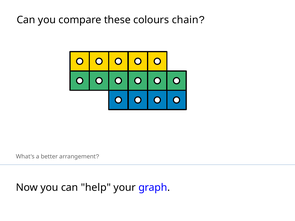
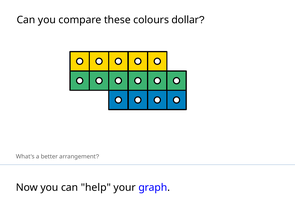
chain: chain -> dollar (185, 20)
